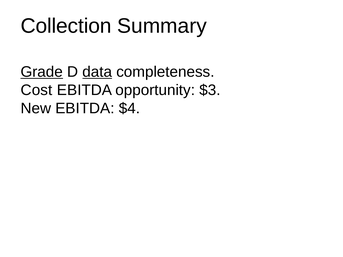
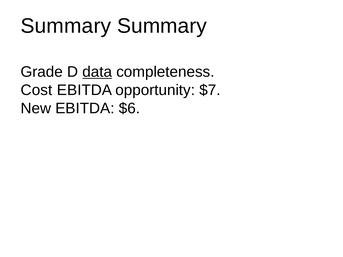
Collection: Collection -> Summary (66, 26)
Grade underline: present -> none (42, 72)
$3: $3 -> $7 (210, 90)
$4: $4 -> $6 (129, 109)
